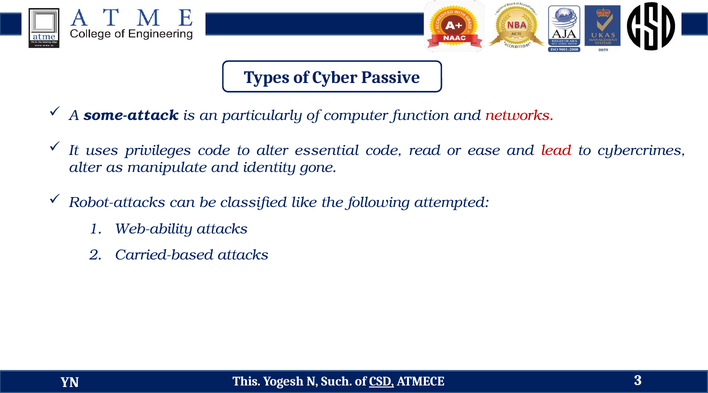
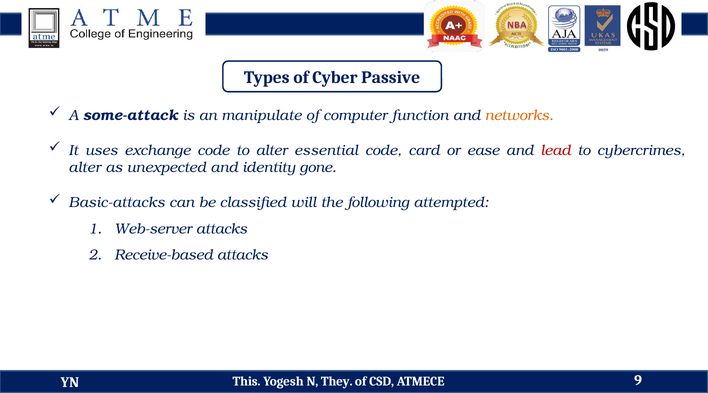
particularly: particularly -> manipulate (262, 115)
networks colour: red -> orange (519, 115)
privileges: privileges -> exchange (158, 150)
read: read -> card (424, 150)
manipulate: manipulate -> unexpected (167, 168)
Robot-attacks: Robot-attacks -> Basic-attacks (117, 203)
like: like -> will (304, 203)
Web-ability: Web-ability -> Web-server (153, 229)
Carried-based: Carried-based -> Receive-based (164, 255)
Such: Such -> They (337, 382)
CSD underline: present -> none (382, 382)
3: 3 -> 9 (638, 381)
